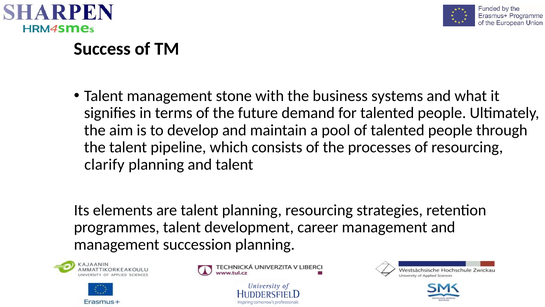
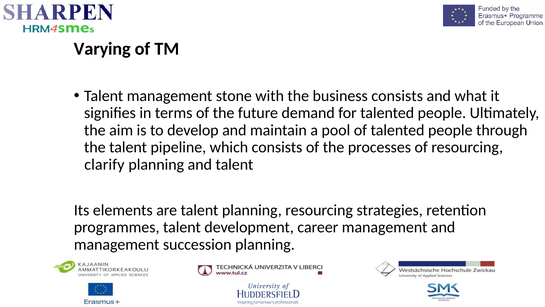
Success: Success -> Varying (102, 49)
business systems: systems -> consists (397, 96)
